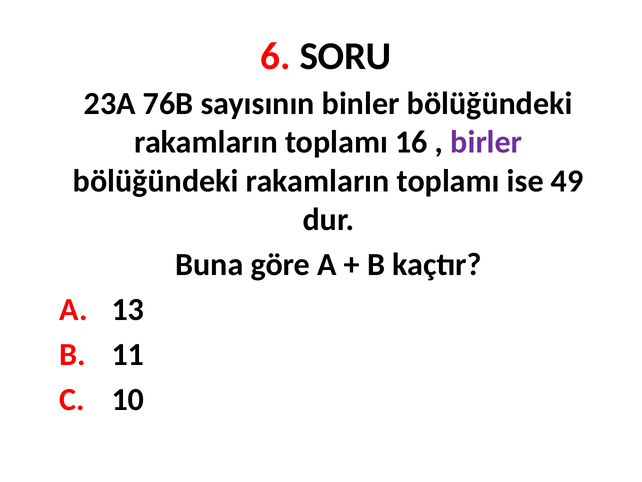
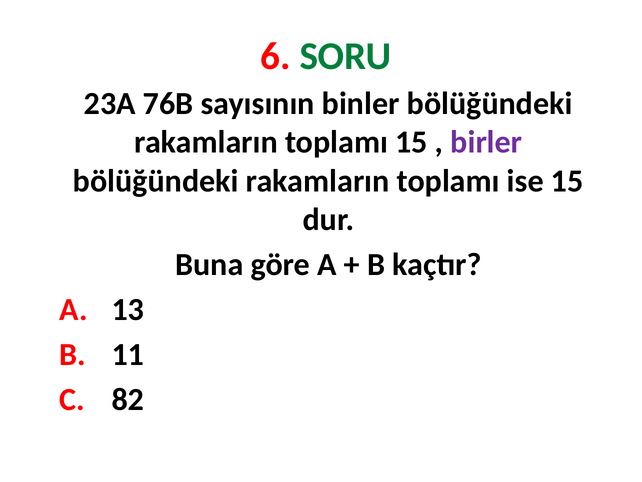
SORU colour: black -> green (346, 56)
toplamı 16: 16 -> 15 (411, 142)
ise 49: 49 -> 15 (567, 181)
10: 10 -> 82 (128, 399)
